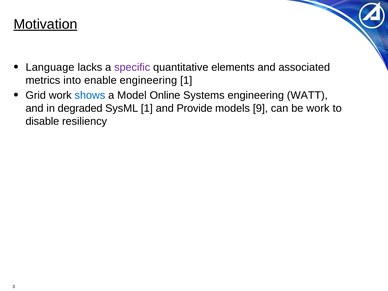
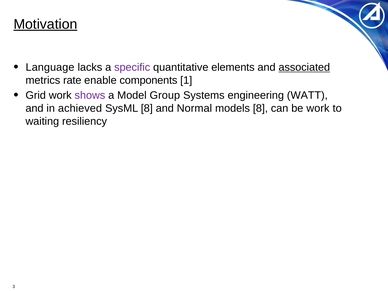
associated underline: none -> present (304, 67)
into: into -> rate (72, 80)
enable engineering: engineering -> components (148, 80)
shows colour: blue -> purple (90, 95)
Online: Online -> Group (165, 95)
degraded: degraded -> achieved (80, 108)
SysML 1: 1 -> 8 (147, 108)
Provide: Provide -> Normal (194, 108)
models 9: 9 -> 8 (260, 108)
disable: disable -> waiting (42, 121)
